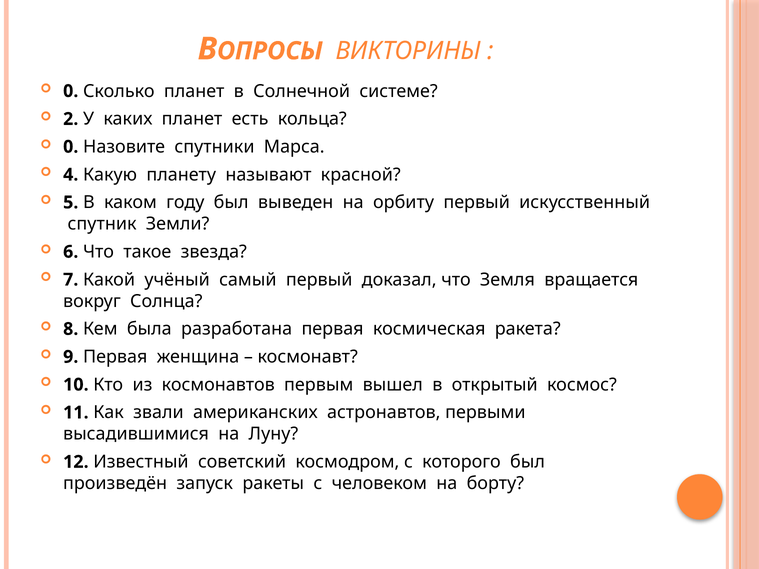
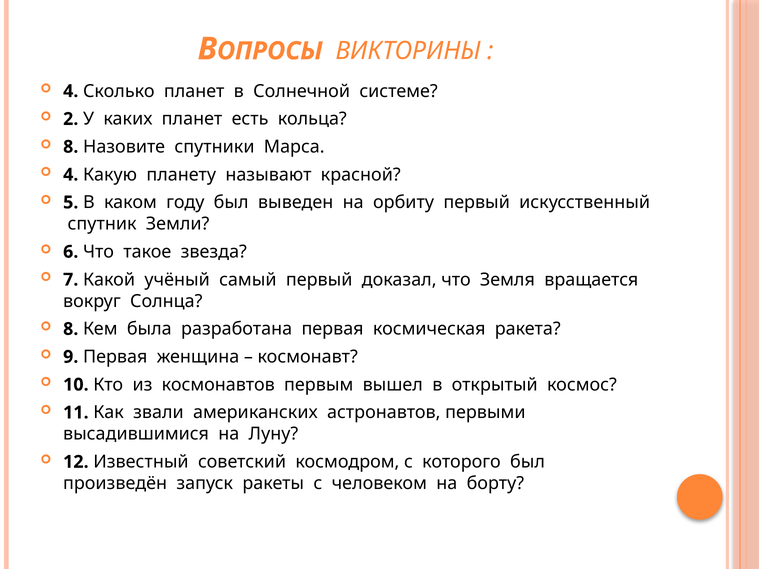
0: 0 -> 4 (71, 91)
0: 0 -> 8 (71, 147)
